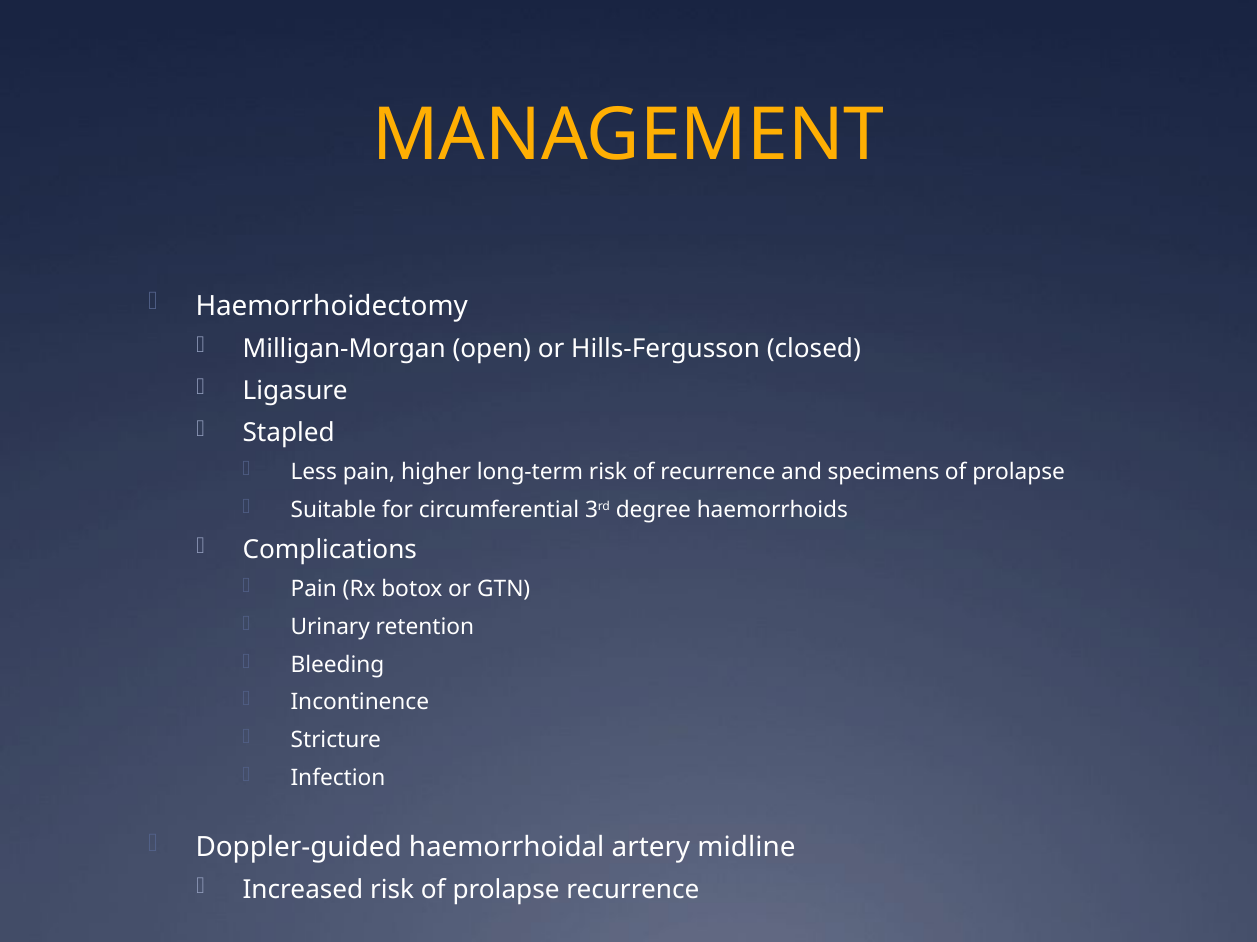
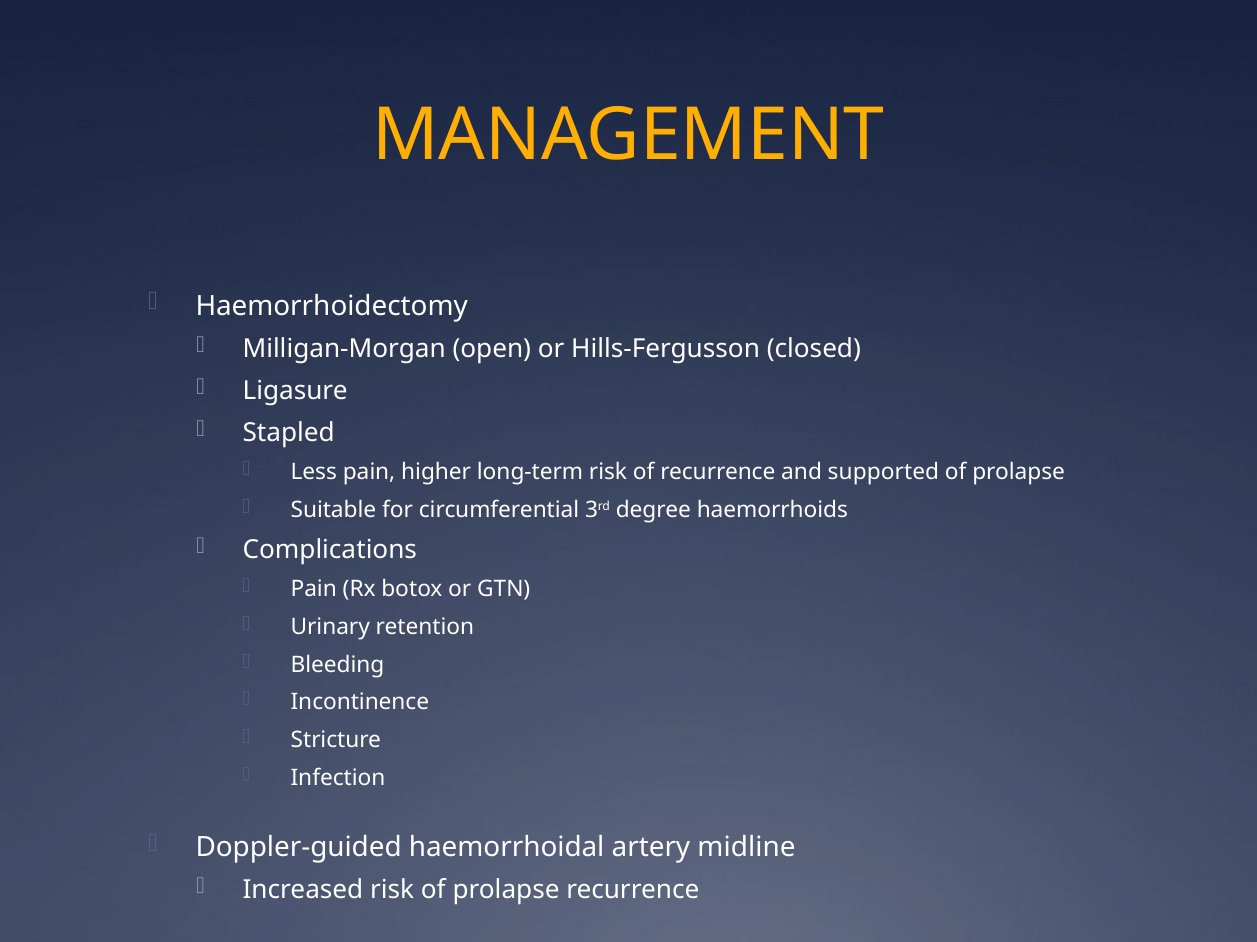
specimens: specimens -> supported (883, 472)
